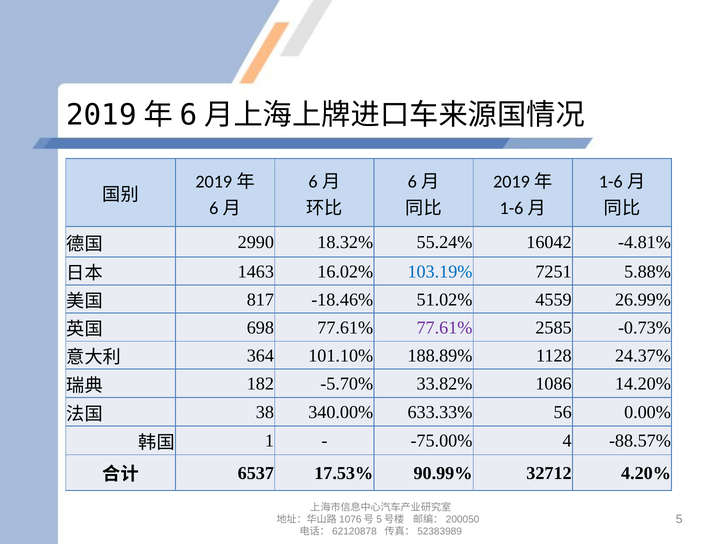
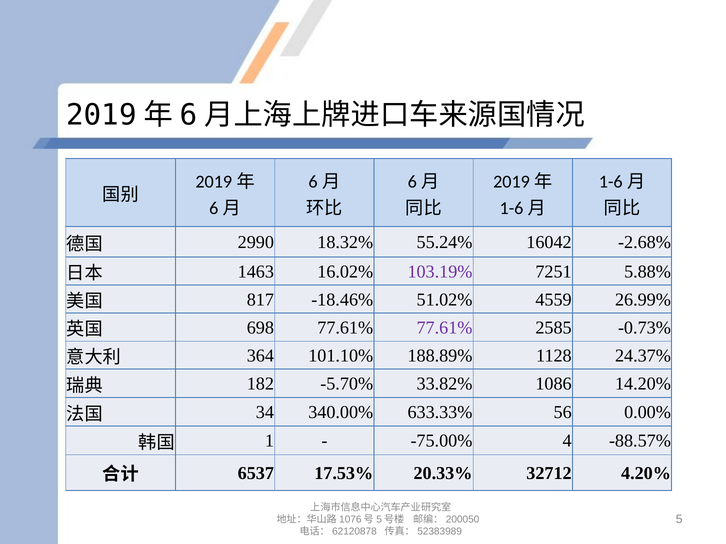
-4.81%: -4.81% -> -2.68% (644, 243)
103.19% colour: blue -> purple (440, 272)
38: 38 -> 34 (265, 413)
90.99%: 90.99% -> 20.33% (443, 474)
